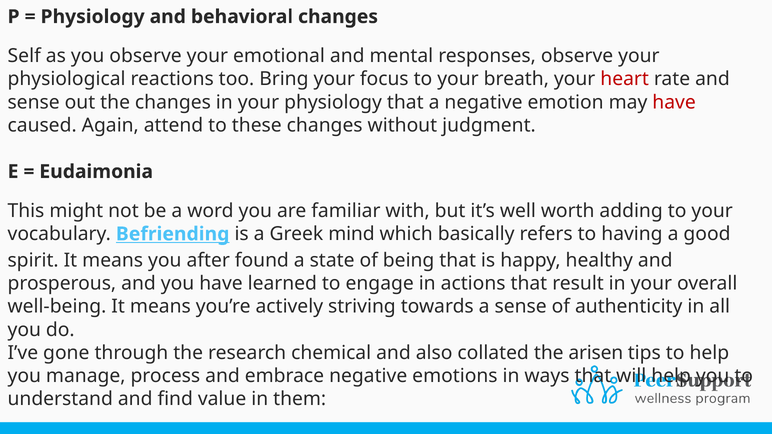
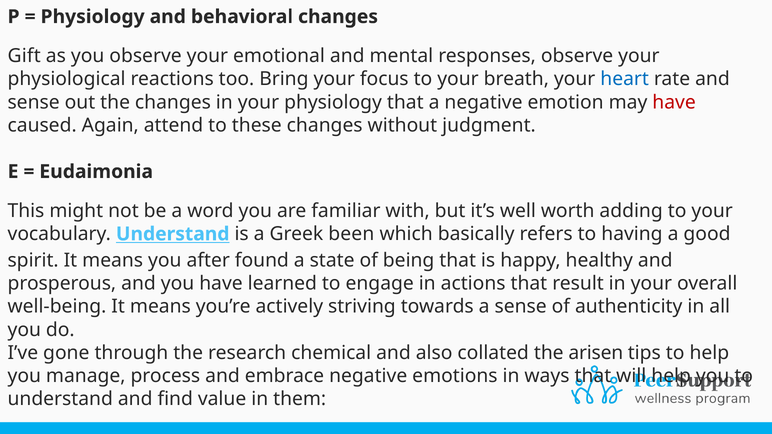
Self: Self -> Gift (24, 56)
heart colour: red -> blue (625, 79)
vocabulary Befriending: Befriending -> Understand (173, 234)
mind: mind -> been (351, 234)
